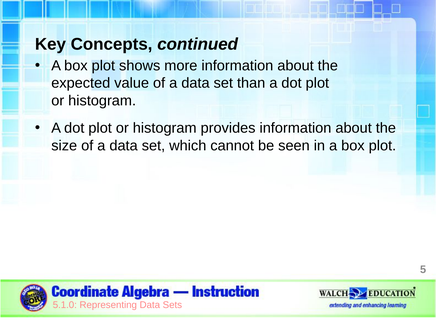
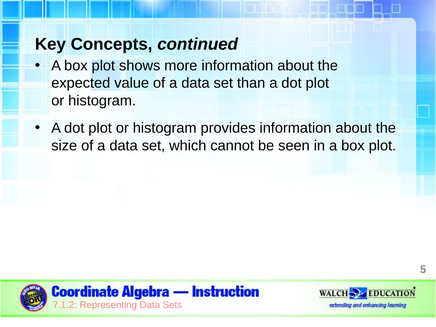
5.1.0: 5.1.0 -> 7.1.2 (65, 305)
